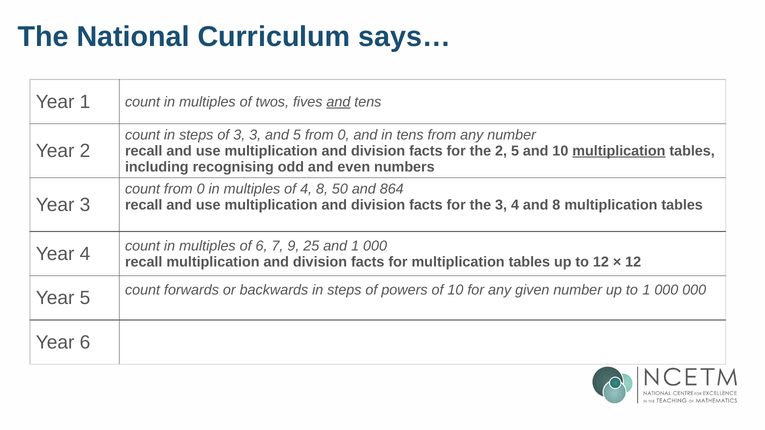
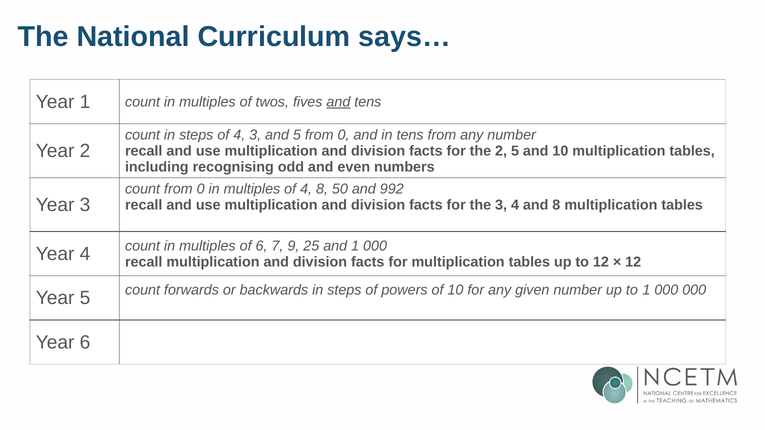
steps of 3: 3 -> 4 (239, 135)
multiplication underline: present -> none (619, 151)
864: 864 -> 992 (392, 189)
